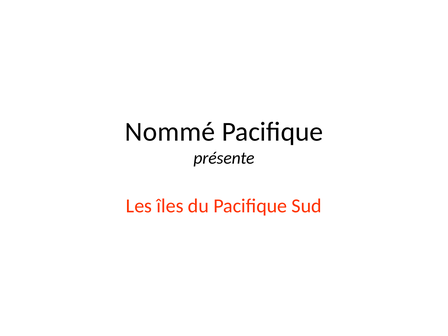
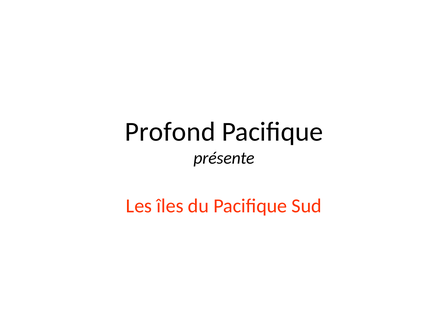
Nommé: Nommé -> Profond (170, 132)
